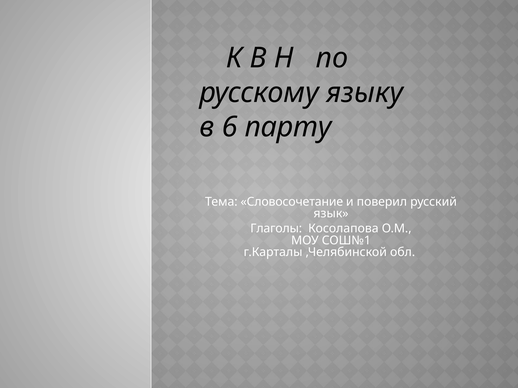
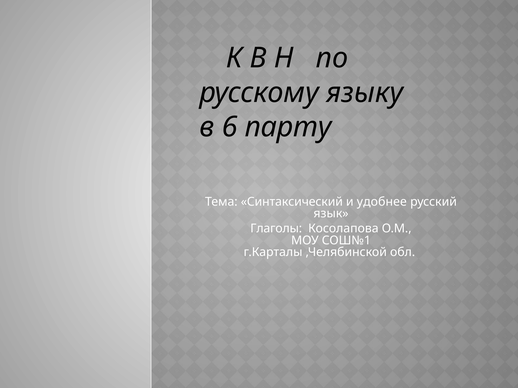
Словосочетание: Словосочетание -> Синтаксический (292, 202)
поверил: поверил -> удобнее (382, 202)
